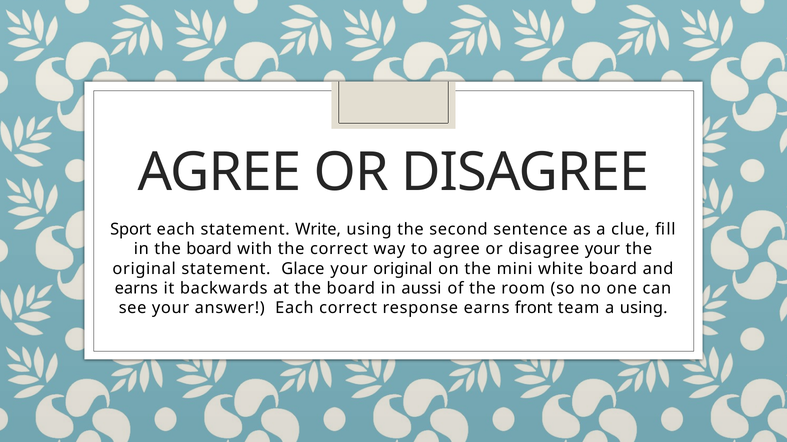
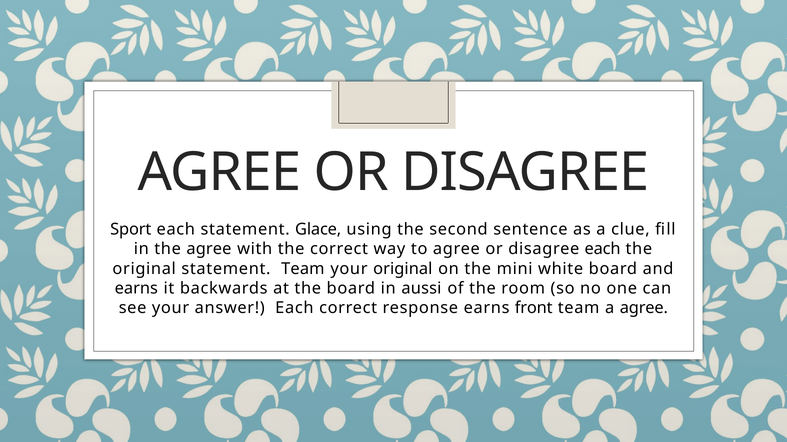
Write: Write -> Glace (318, 230)
in the board: board -> agree (209, 249)
disagree your: your -> each (603, 249)
statement Glace: Glace -> Team (303, 269)
a using: using -> agree (644, 309)
